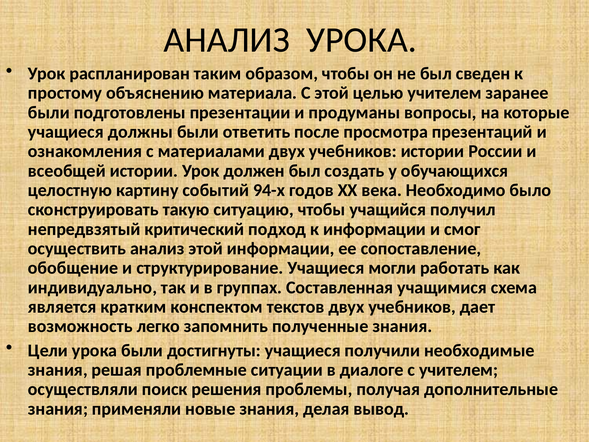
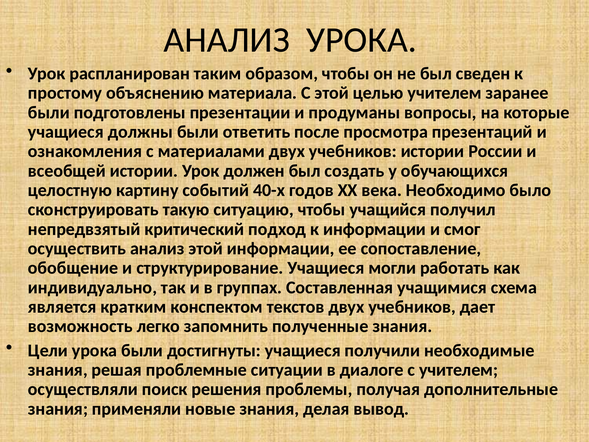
94-х: 94-х -> 40-х (269, 190)
